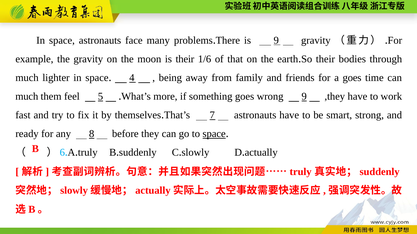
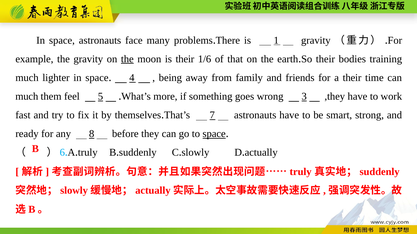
is 9: 9 -> 1 (276, 40)
the underline: none -> present (127, 59)
through: through -> training (386, 59)
a goes: goes -> their (352, 78)
wrong 9: 9 -> 3 (304, 97)
